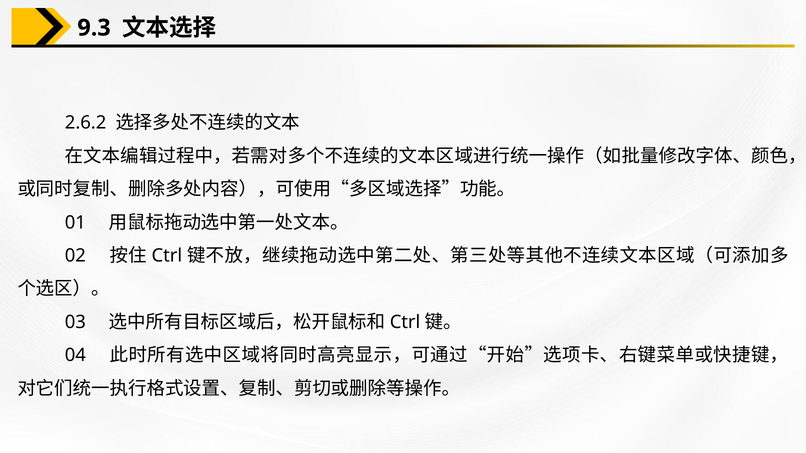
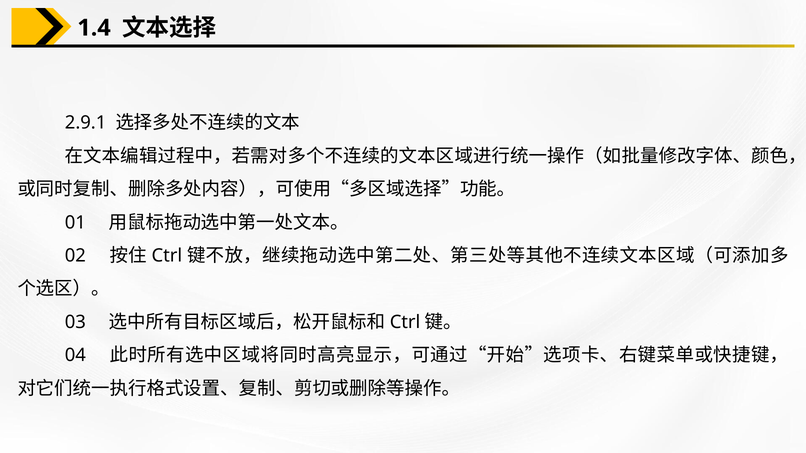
9.3: 9.3 -> 1.4 (94, 28)
2.6.2: 2.6.2 -> 2.9.1 (86, 123)
